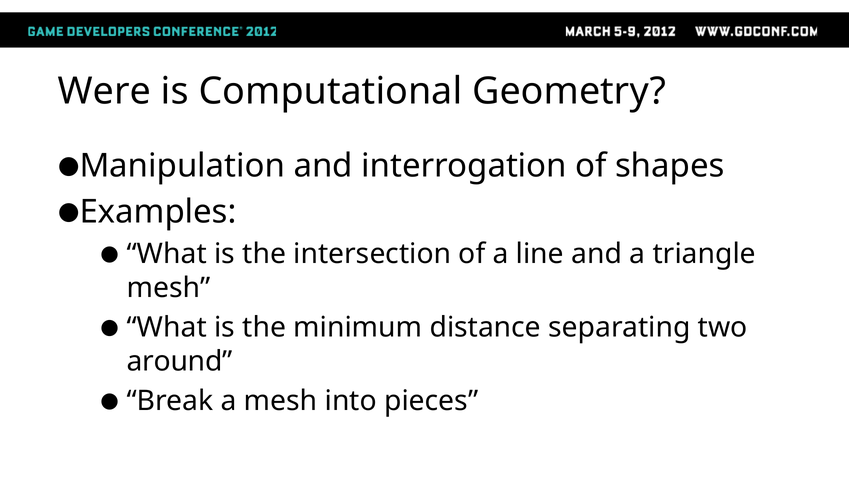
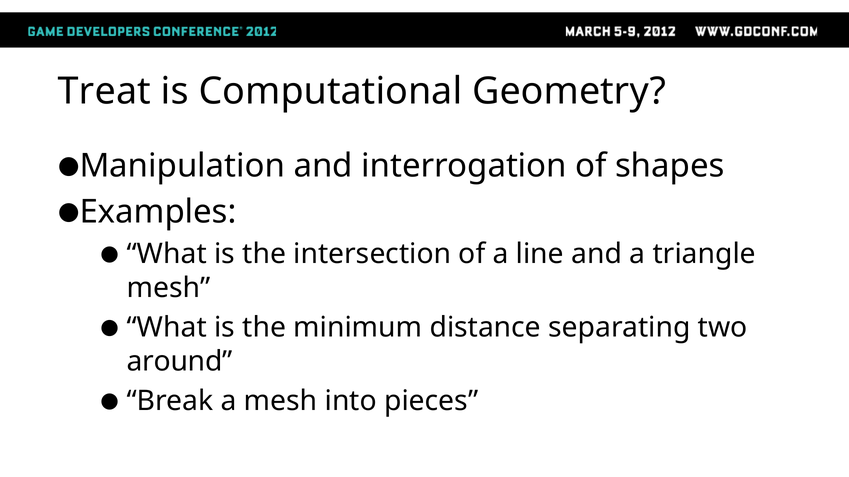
Were: Were -> Treat (104, 91)
